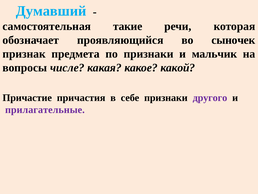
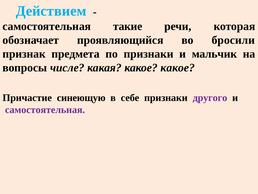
Думавший: Думавший -> Действием (51, 11)
сыночек: сыночек -> бросили (233, 40)
какое какой: какой -> какое (178, 67)
причастия: причастия -> синеющую (81, 97)
прилагательные: прилагательные -> самостоятельная (45, 109)
